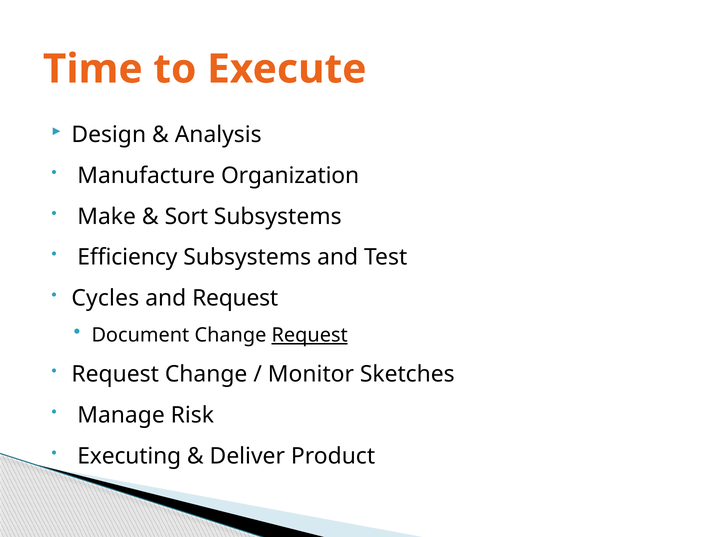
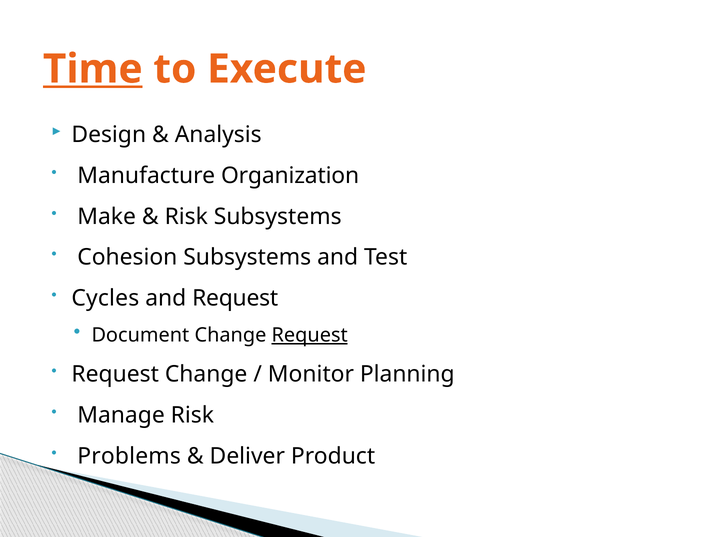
Time underline: none -> present (93, 69)
Sort: Sort -> Risk (186, 217)
Efficiency: Efficiency -> Cohesion (127, 257)
Sketches: Sketches -> Planning (407, 374)
Executing: Executing -> Problems (129, 456)
